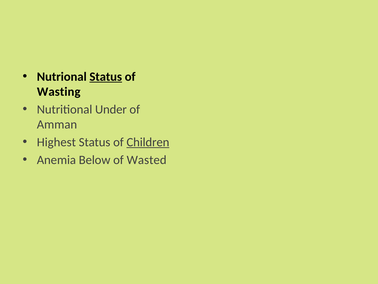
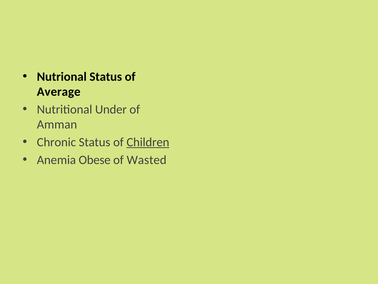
Status underline: present -> none (106, 76)
Wasting: Wasting -> Average (59, 92)
Highest: Highest -> Chronic (56, 142)
Below: Below -> Obese (95, 160)
